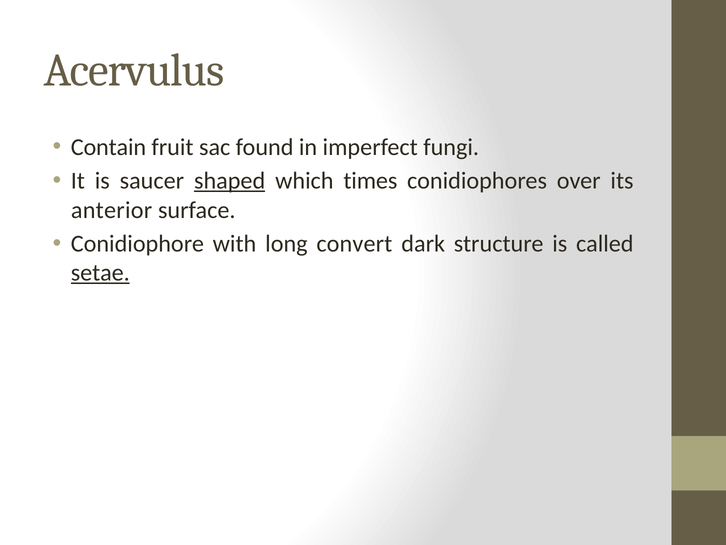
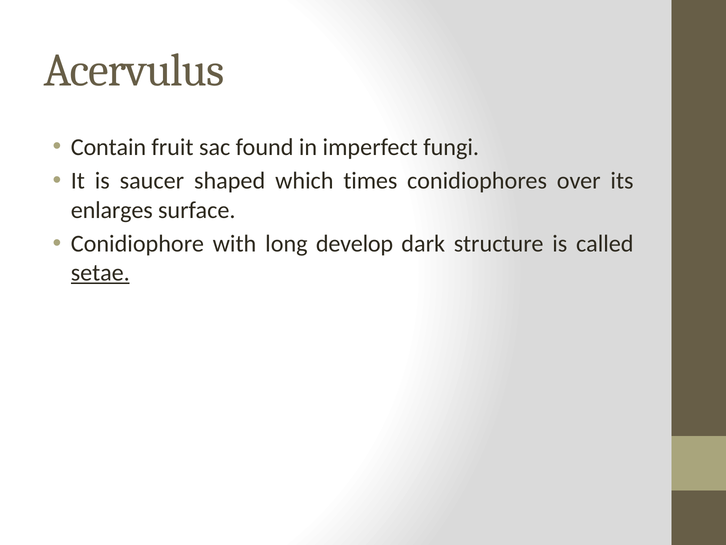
shaped underline: present -> none (230, 181)
anterior: anterior -> enlarges (112, 210)
convert: convert -> develop (355, 244)
